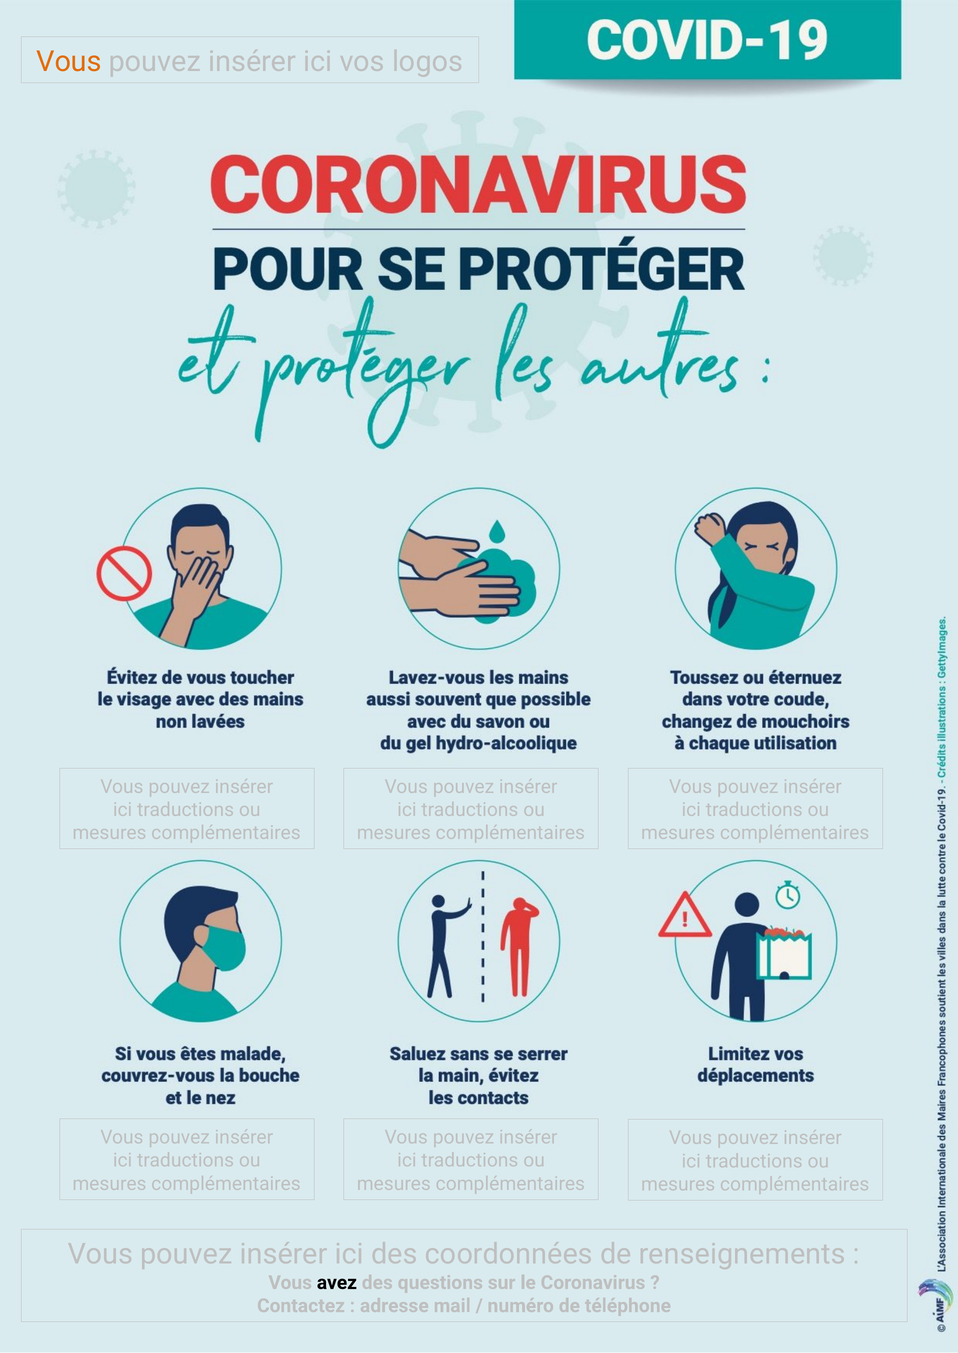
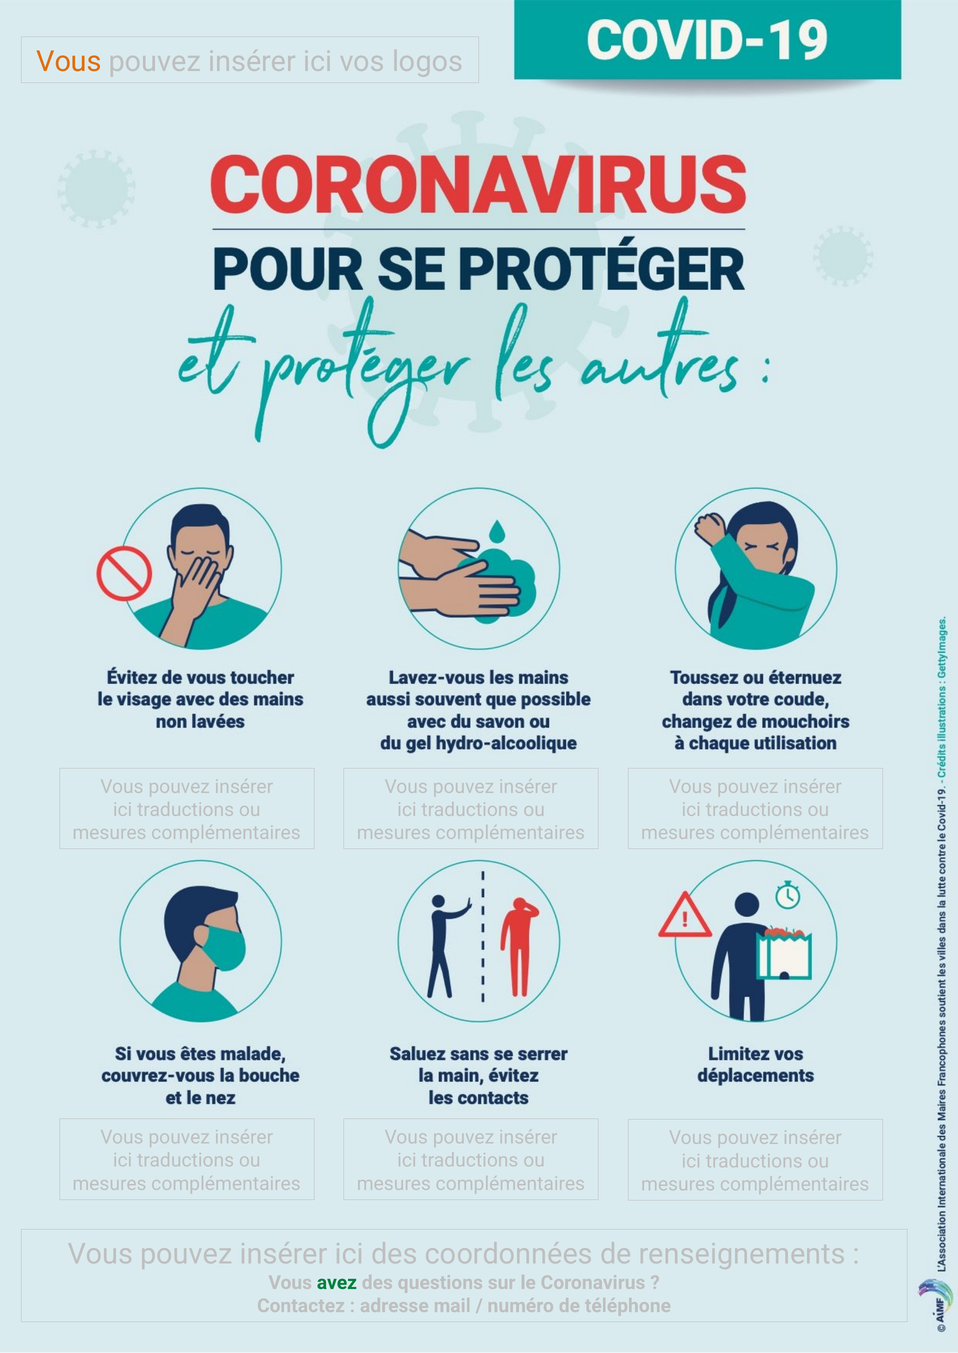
avez colour: black -> green (337, 1284)
